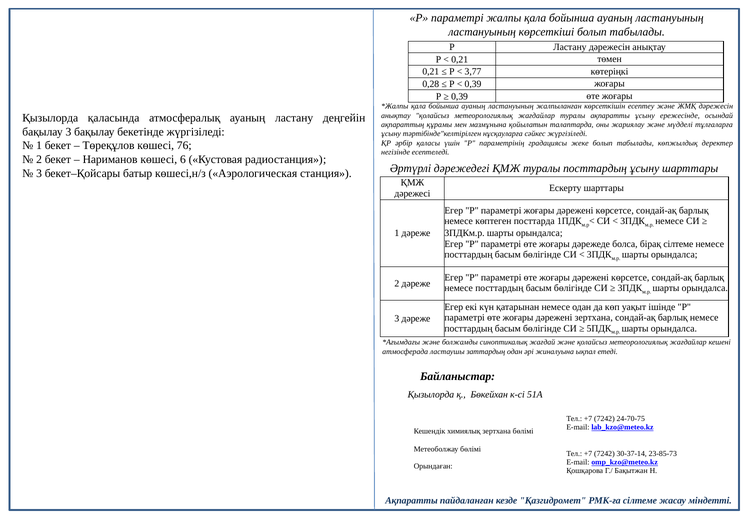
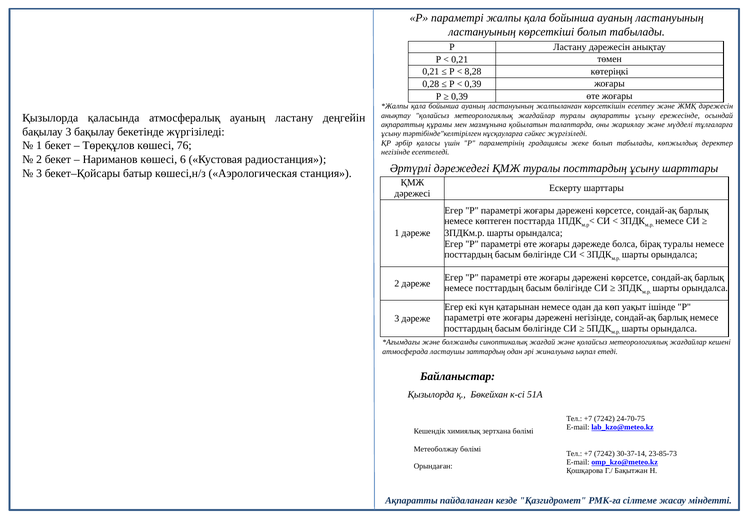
3,77: 3,77 -> 8,28 (473, 72)
бірақ сілтеме: сілтеме -> туралы (678, 244)
дәрежені зертхана: зертхана -> негізінде (594, 318)
